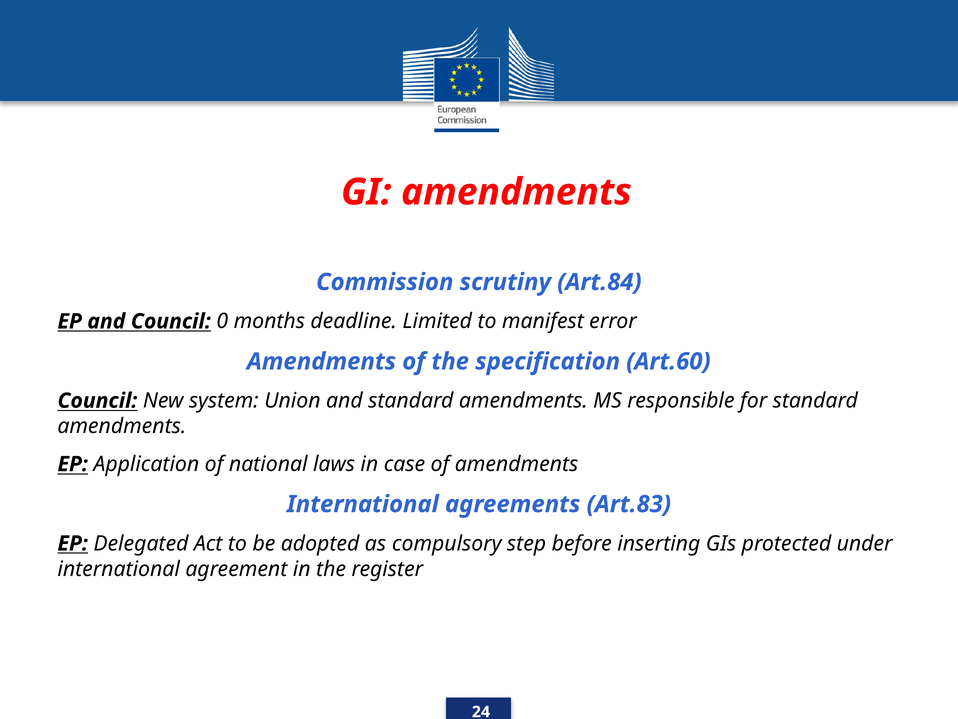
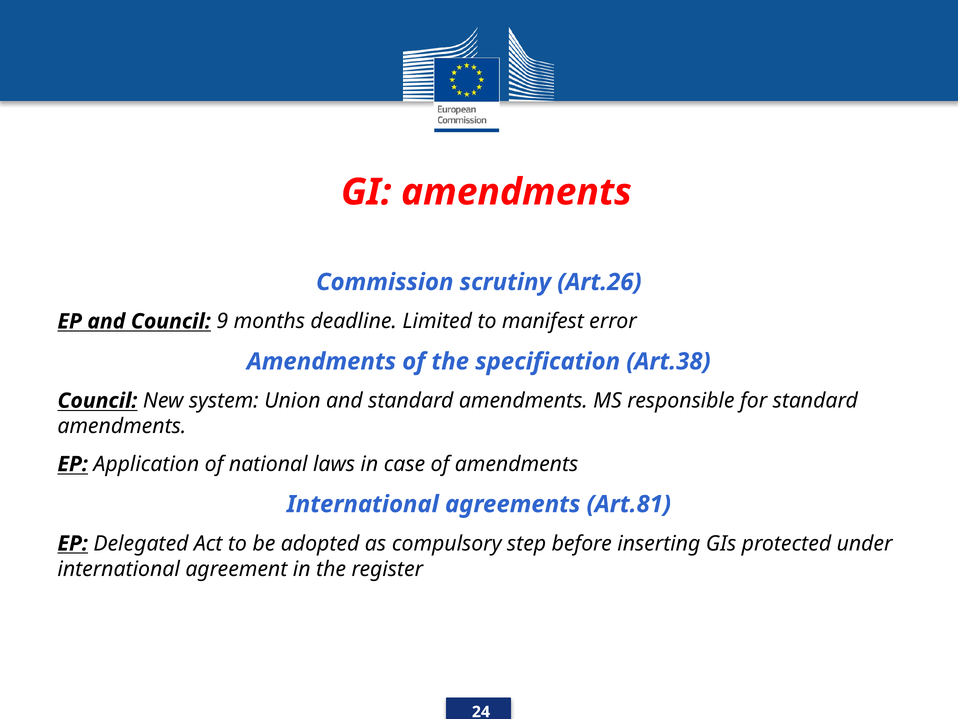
Art.84: Art.84 -> Art.26 (599, 282)
0: 0 -> 9 (222, 321)
Art.60: Art.60 -> Art.38 (668, 361)
Art.83: Art.83 -> Art.81 (629, 504)
